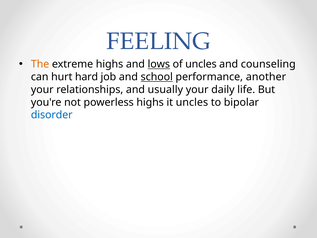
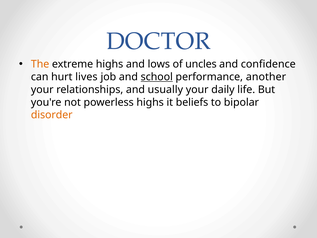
FEELING: FEELING -> DOCTOR (158, 41)
lows underline: present -> none (159, 64)
counseling: counseling -> confidence (268, 64)
hard: hard -> lives (86, 77)
it uncles: uncles -> beliefs (192, 102)
disorder colour: blue -> orange (52, 115)
